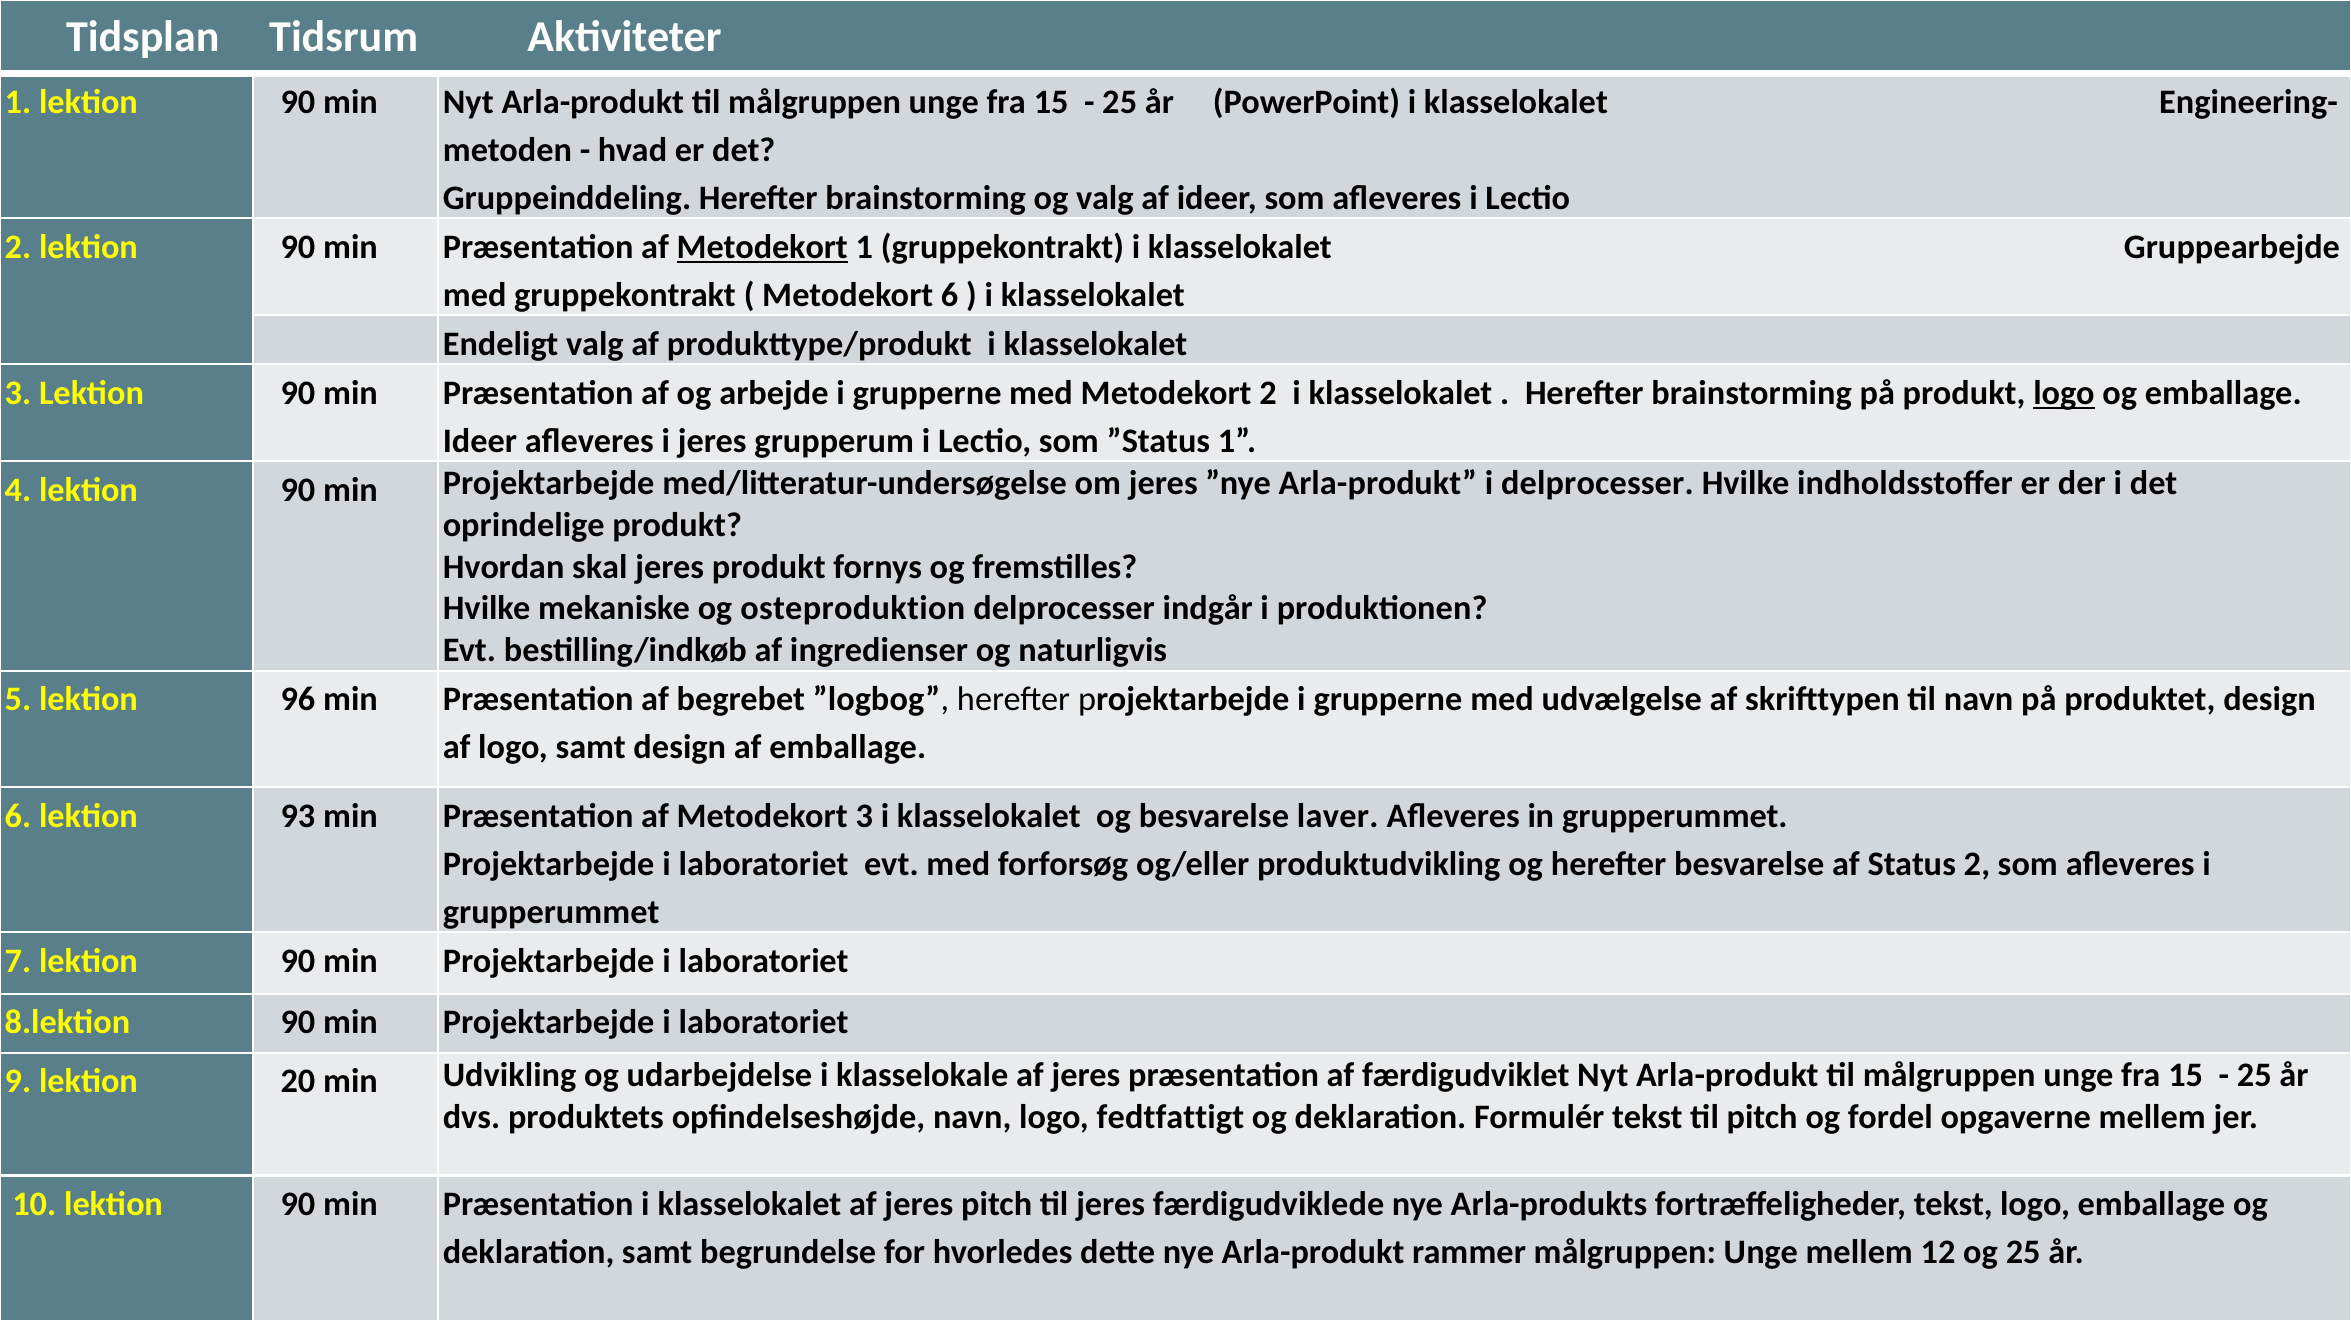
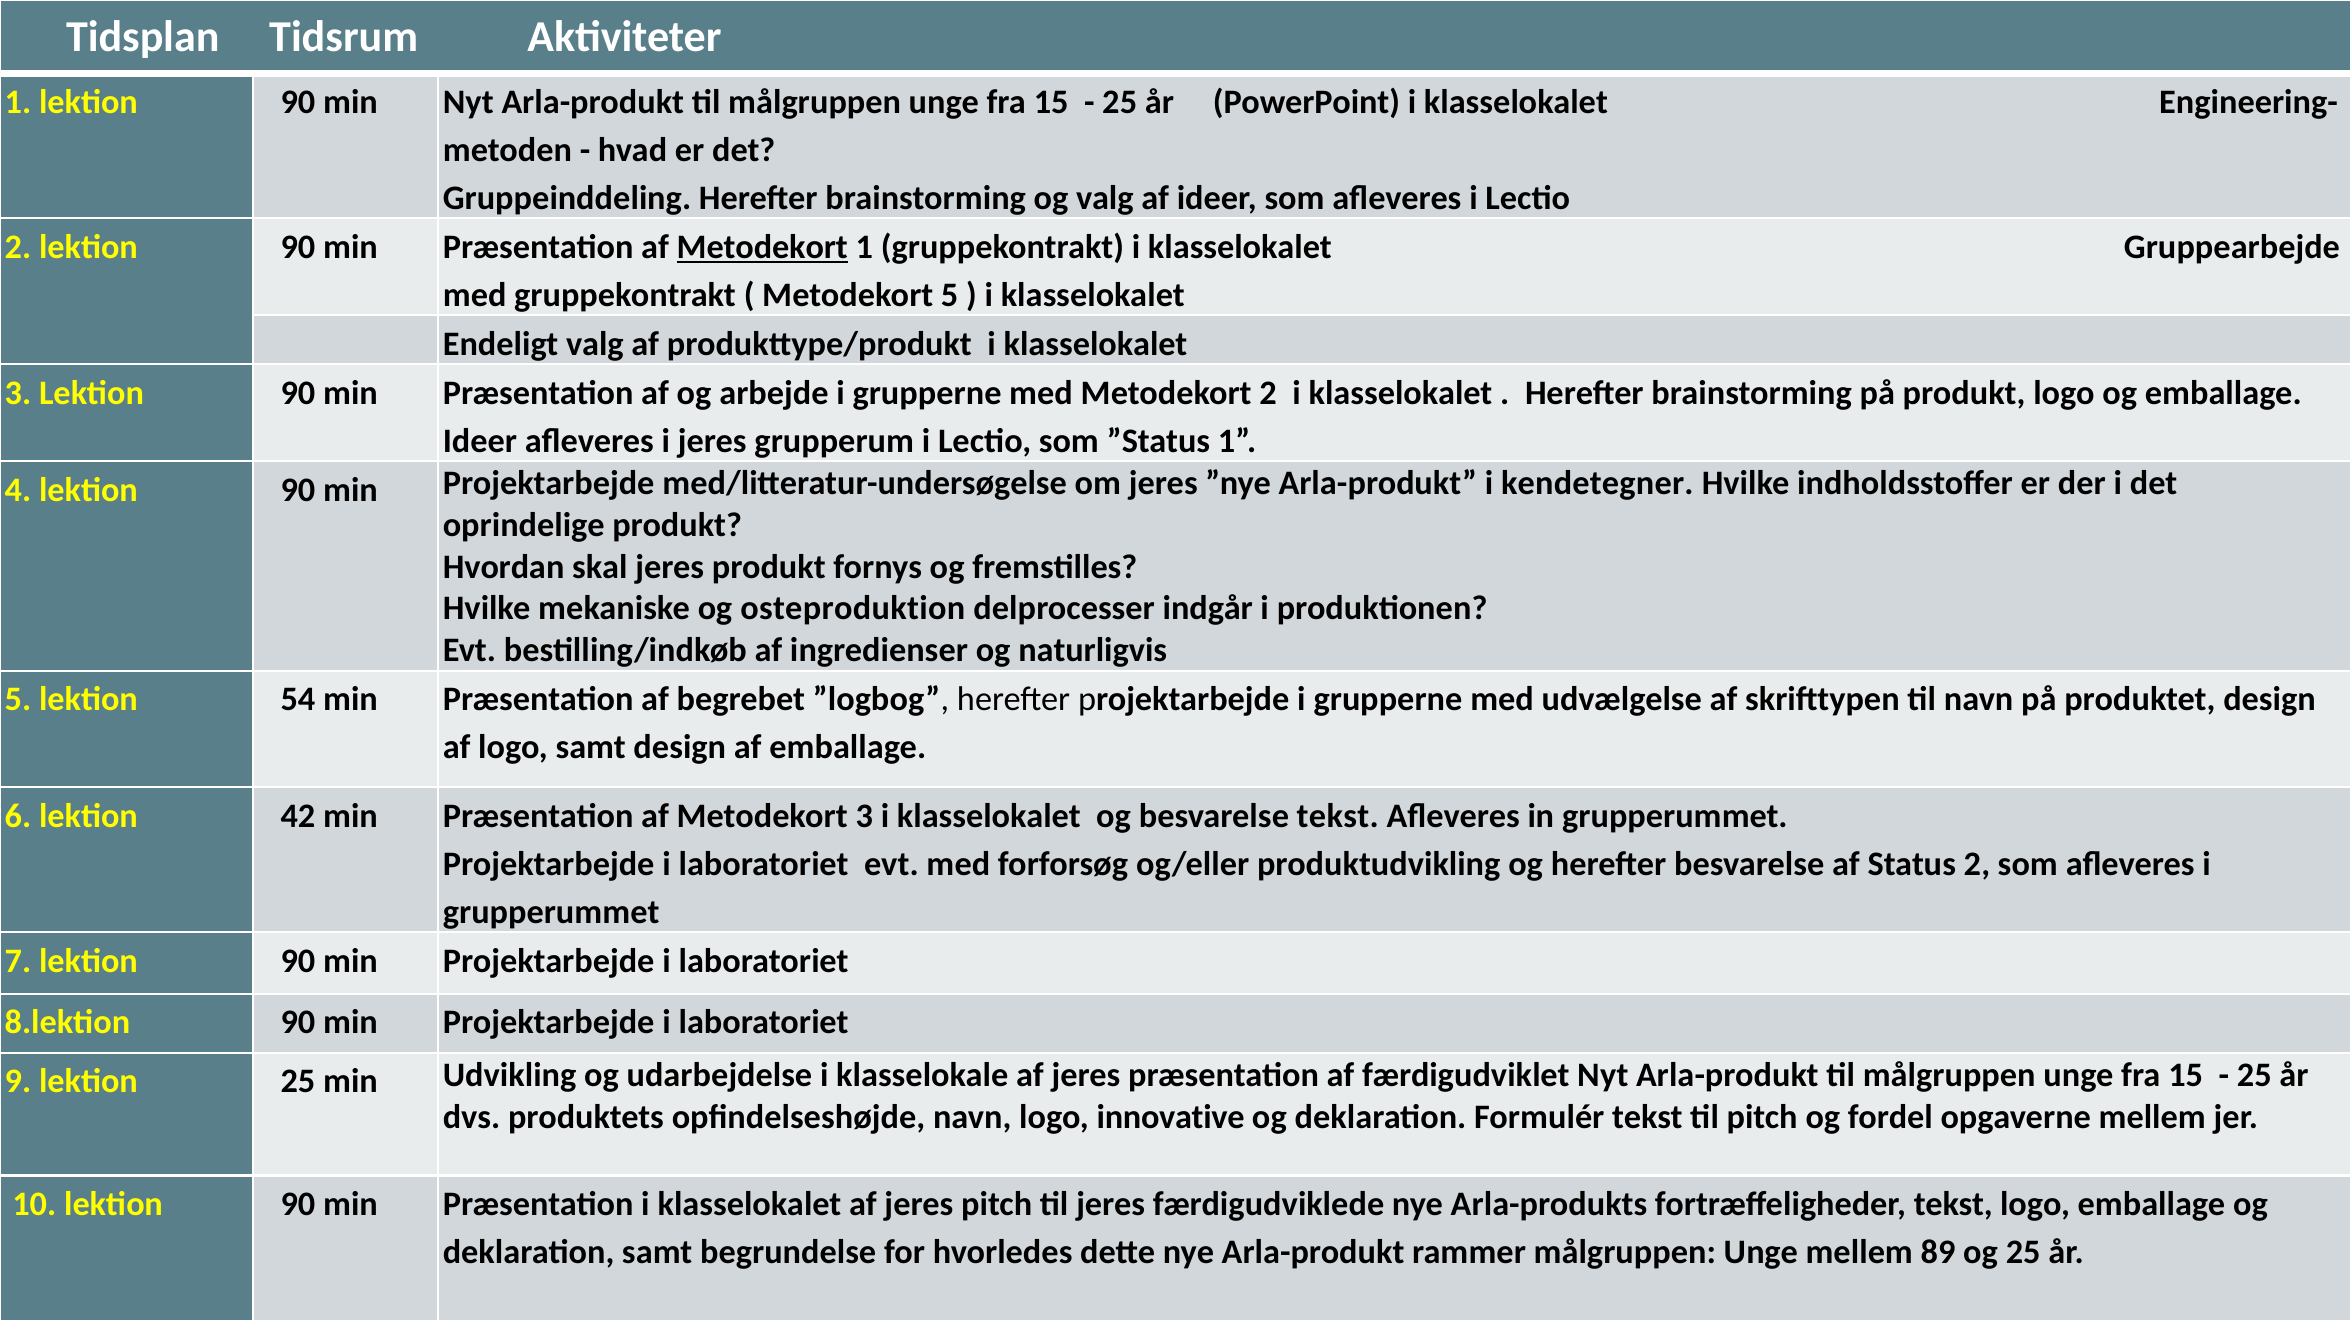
Metodekort 6: 6 -> 5 (950, 295)
logo underline: present -> none (2064, 393)
i delprocesser: delprocesser -> kendetegner (1597, 484)
96: 96 -> 54 (298, 700)
93: 93 -> 42 (298, 816)
besvarelse laver: laver -> tekst (1338, 816)
lektion 20: 20 -> 25 (298, 1082)
fedtfattigt: fedtfattigt -> innovative (1171, 1117)
12: 12 -> 89 (1938, 1252)
